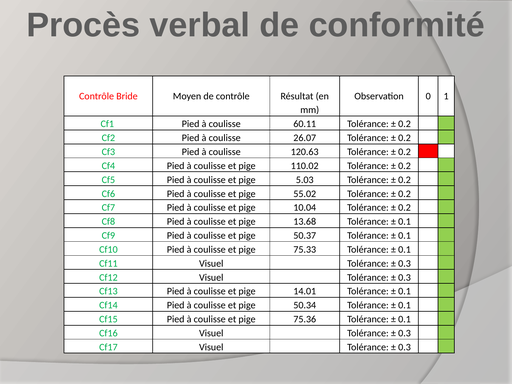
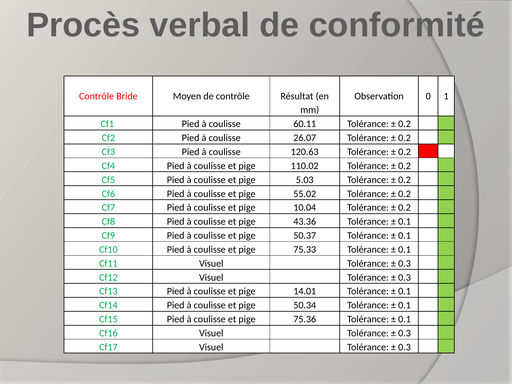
13.68: 13.68 -> 43.36 (305, 222)
